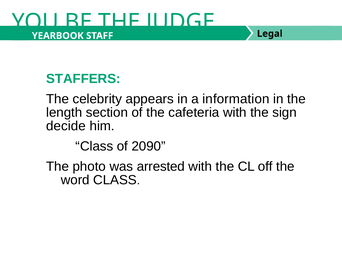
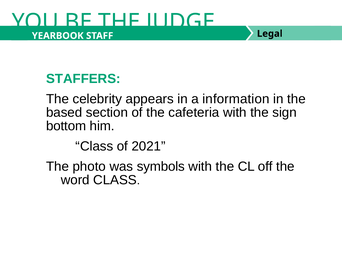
length: length -> based (64, 113)
decide: decide -> bottom (66, 126)
2090: 2090 -> 2021 (149, 147)
arrested: arrested -> symbols (161, 167)
